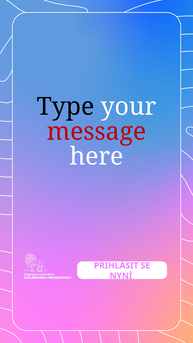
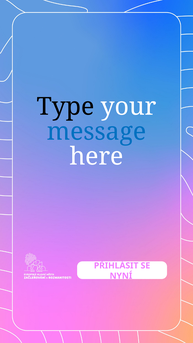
message colour: red -> blue (96, 132)
